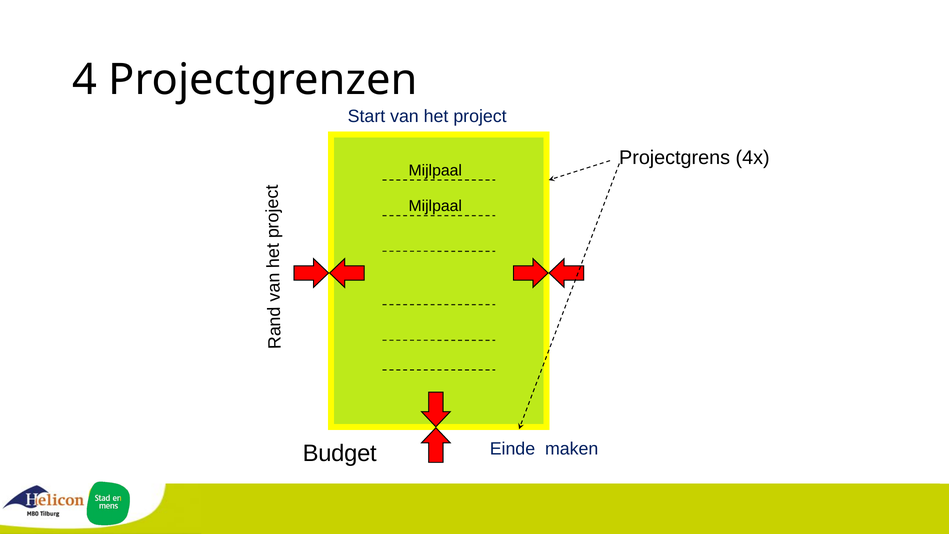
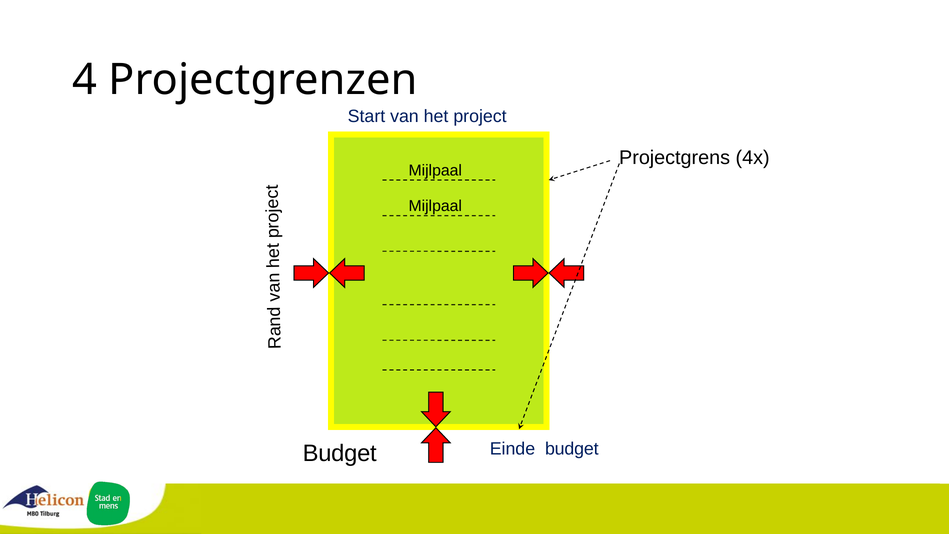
Einde maken: maken -> budget (572, 449)
